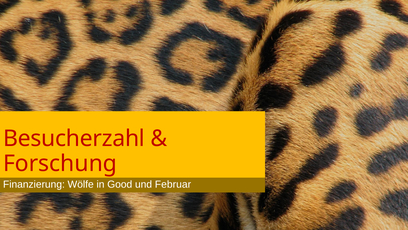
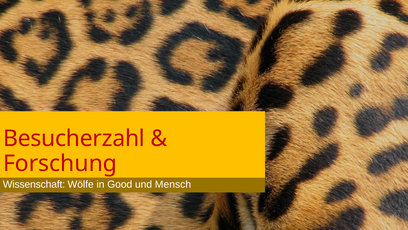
Finanzierung: Finanzierung -> Wissenschaft (34, 184)
Februar: Februar -> Mensch (173, 184)
